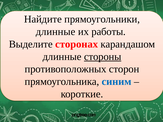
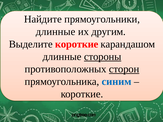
работы: работы -> другим (109, 32)
Выделите сторонах: сторонах -> короткие (77, 44)
сторон underline: none -> present (124, 69)
